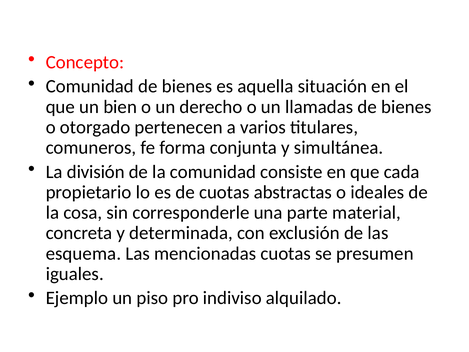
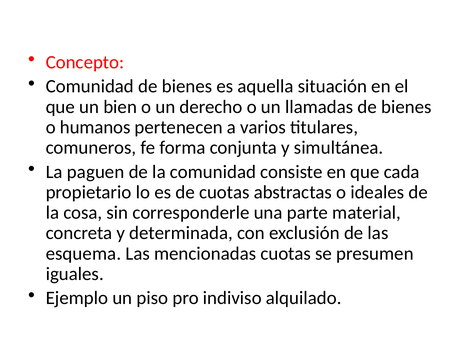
otorgado: otorgado -> humanos (95, 127)
división: división -> paguen (96, 172)
